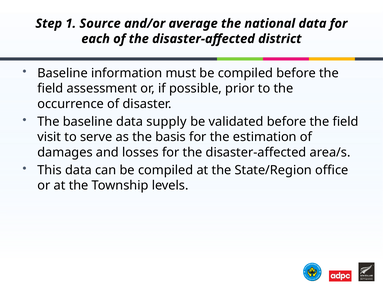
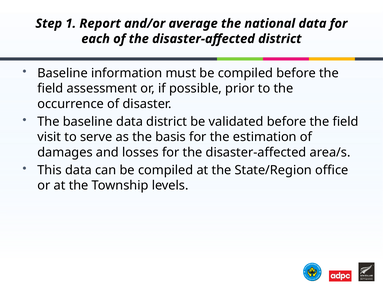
Source: Source -> Report (100, 24)
data supply: supply -> district (167, 122)
